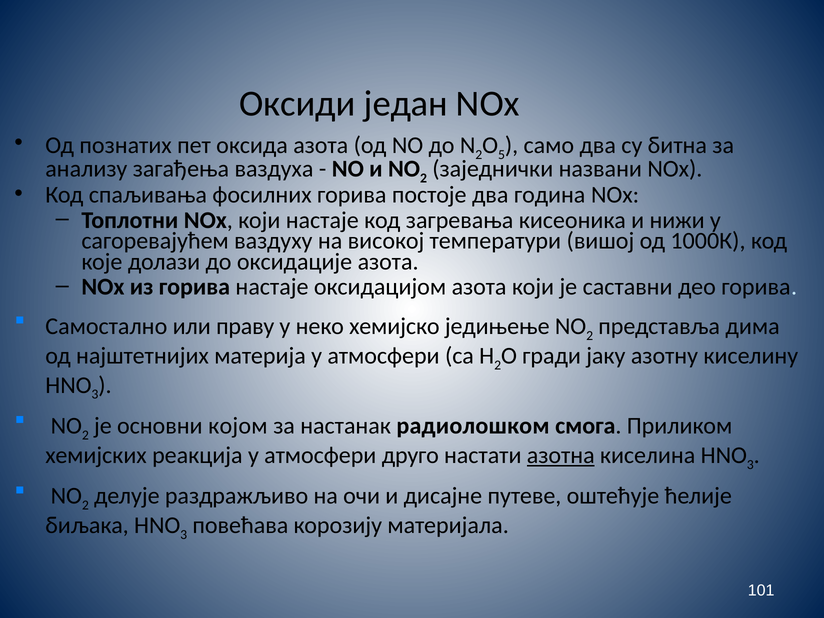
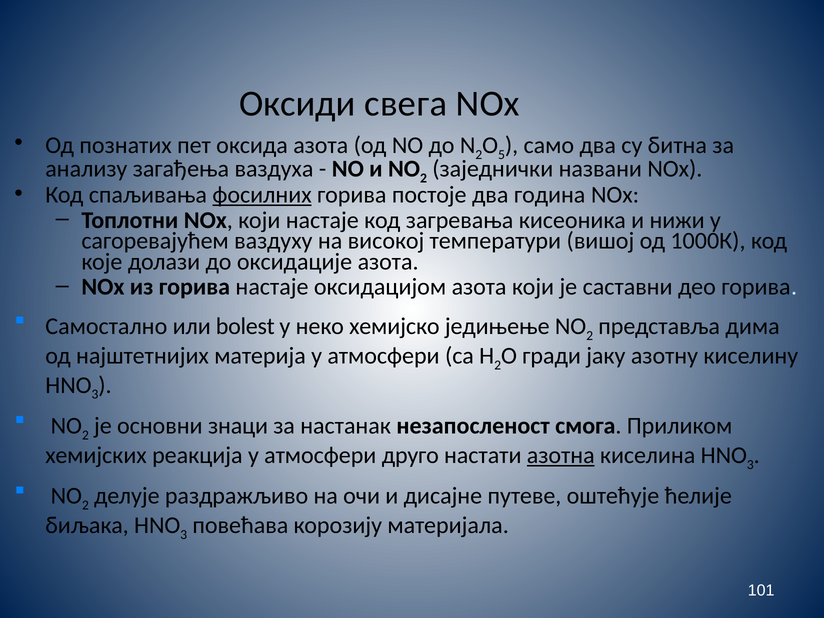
један: један -> свега (406, 104)
фосилних underline: none -> present (262, 195)
праву: праву -> bolest (245, 326)
којом: којом -> знаци (238, 426)
радиолошком: радиолошком -> незапосленост (473, 426)
